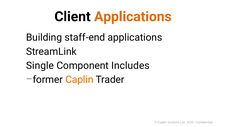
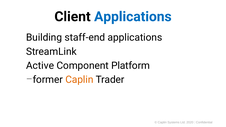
Applications colour: orange -> blue (133, 17)
Single: Single -> Active (40, 66)
Includes: Includes -> Platform (131, 66)
